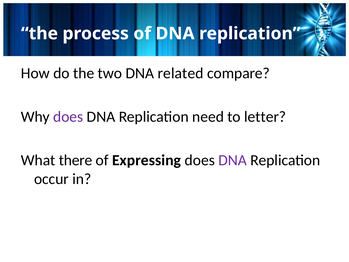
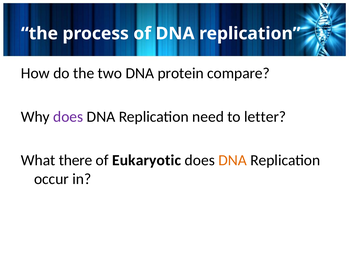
related: related -> protein (181, 73)
Expressing: Expressing -> Eukaryotic (147, 160)
DNA colour: purple -> orange (233, 160)
